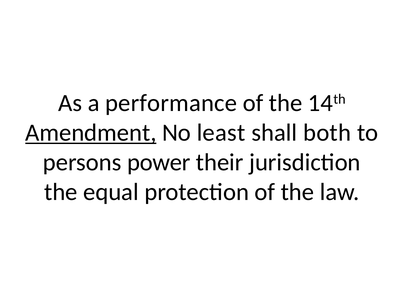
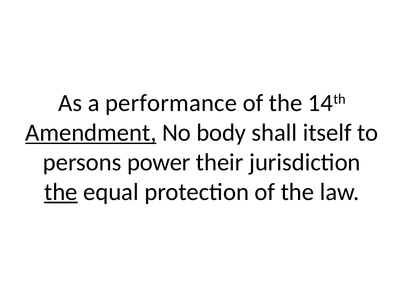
least: least -> body (221, 133)
both: both -> itself (327, 133)
the underline: none -> present (61, 192)
